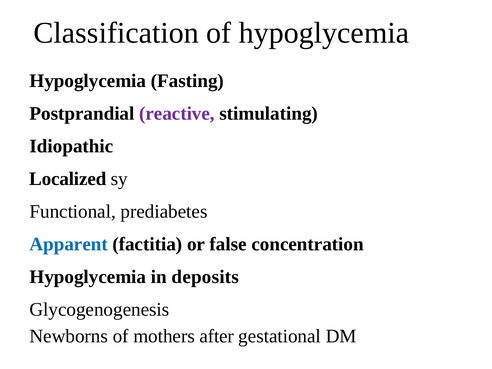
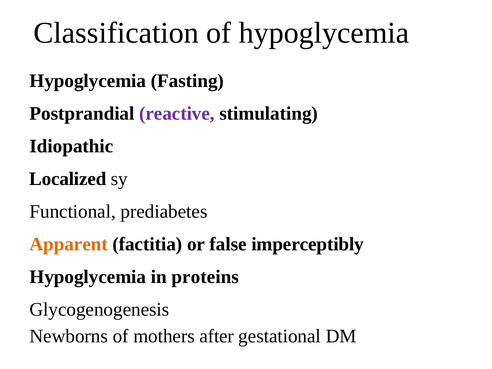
Apparent colour: blue -> orange (69, 244)
concentration: concentration -> imperceptibly (308, 244)
deposits: deposits -> proteins (205, 277)
